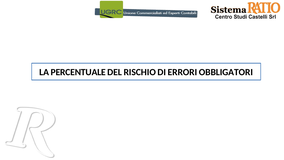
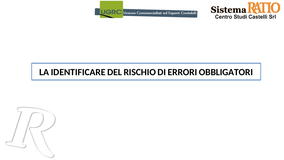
PERCENTUALE: PERCENTUALE -> IDENTIFICARE (78, 72)
